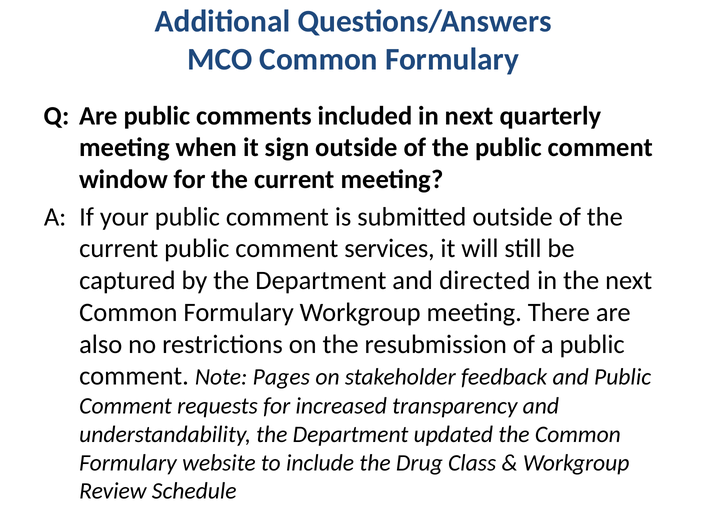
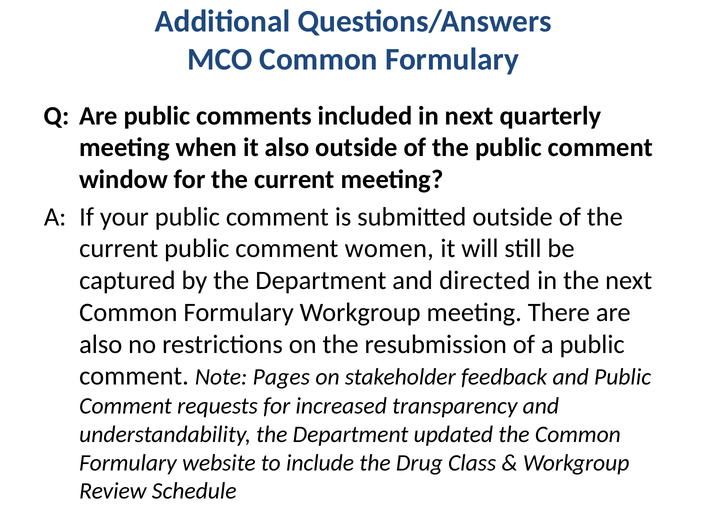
it sign: sign -> also (287, 147)
services: services -> women (389, 248)
